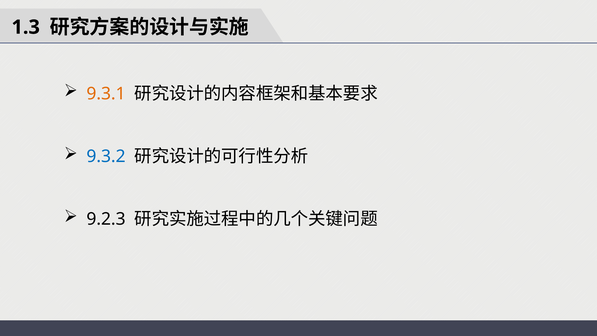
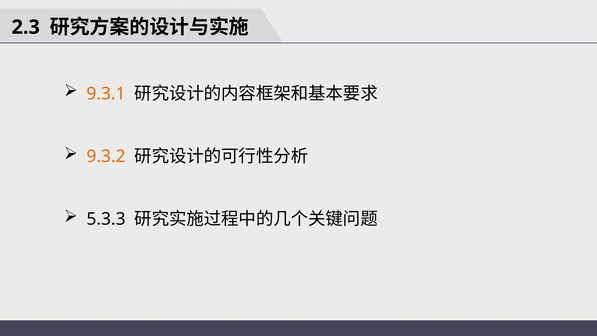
1.3: 1.3 -> 2.3 (26, 27)
9.3.2 colour: blue -> orange (106, 156)
9.2.3: 9.2.3 -> 5.3.3 (106, 219)
